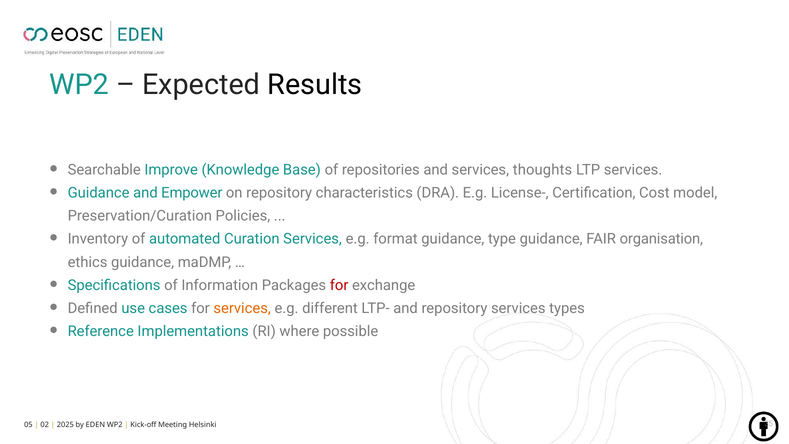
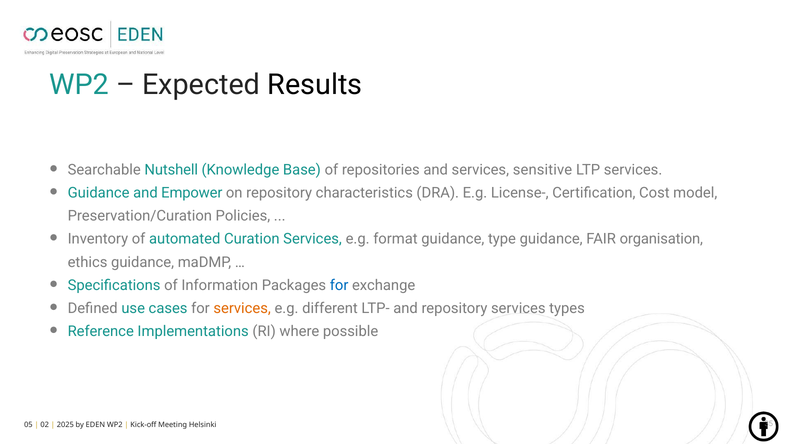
Improve: Improve -> Nutshell (171, 170)
thoughts: thoughts -> sensitive (542, 170)
for colour: red -> blue (339, 285)
